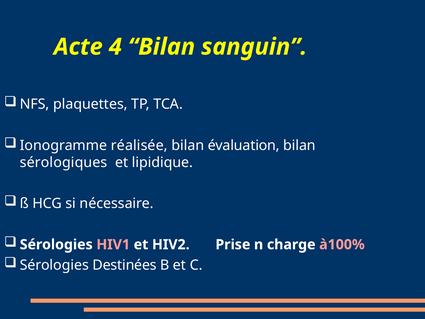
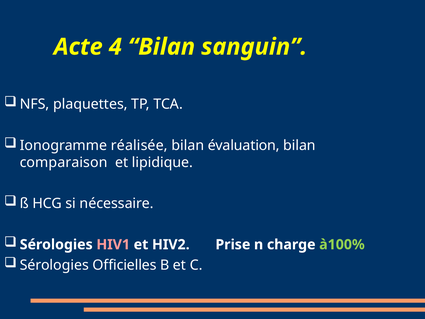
sérologiques: sérologiques -> comparaison (64, 162)
à100% colour: pink -> light green (342, 244)
Destinées: Destinées -> Officielles (125, 265)
